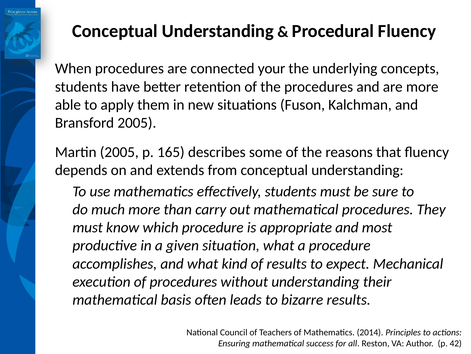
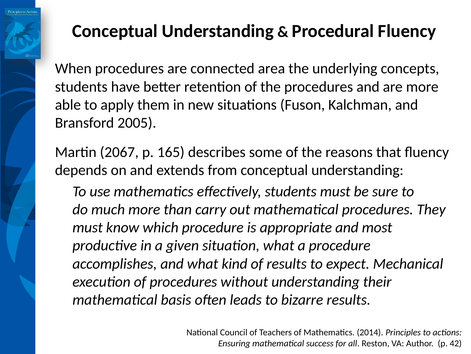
your: your -> area (272, 69)
Martin 2005: 2005 -> 2067 (119, 152)
